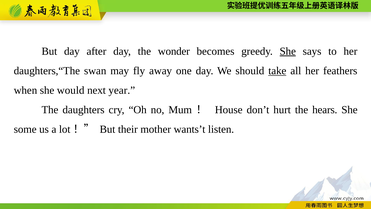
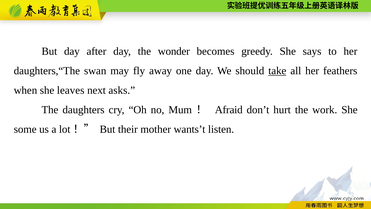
She underline: present -> none (288, 51)
would: would -> leaves (71, 90)
year: year -> asks (122, 90)
House: House -> Afraid (229, 110)
hears: hears -> work (325, 110)
